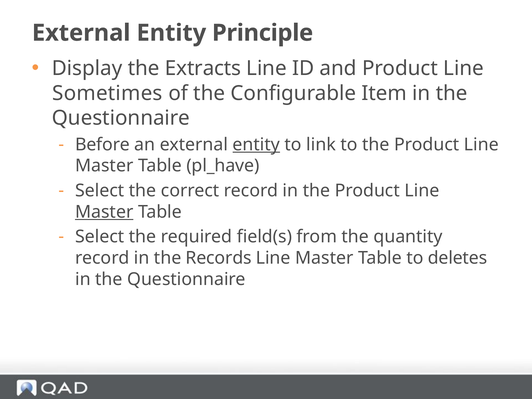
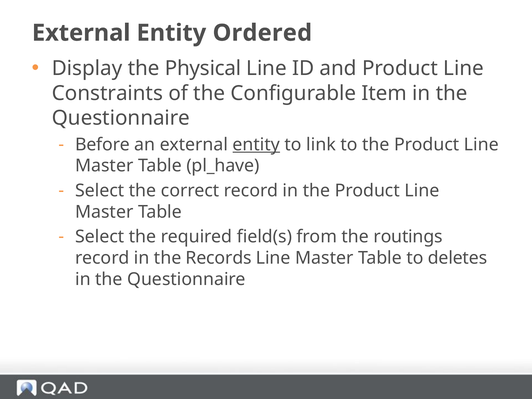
Principle: Principle -> Ordered (262, 33)
Extracts: Extracts -> Physical (203, 68)
Sometimes: Sometimes -> Constraints (107, 93)
Master underline: present -> none (104, 212)
quantity: quantity -> routings (408, 237)
